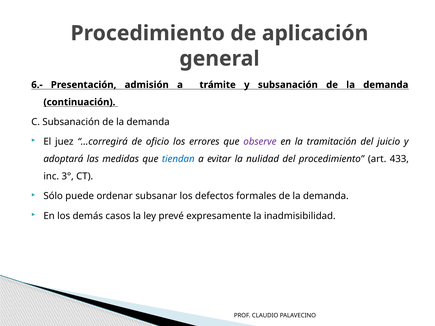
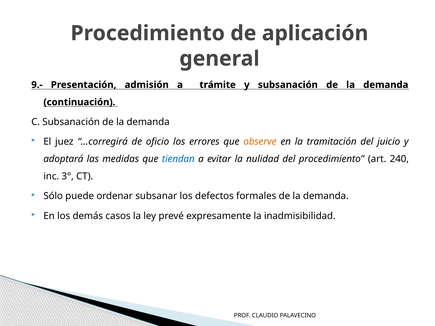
6.-: 6.- -> 9.- (37, 85)
observe colour: purple -> orange (260, 142)
433: 433 -> 240 (399, 159)
